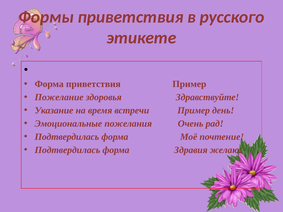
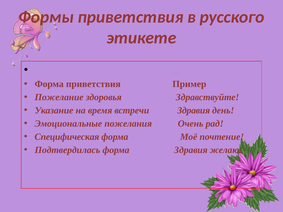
встречи Пример: Пример -> Здравия (194, 111)
Подтвердилась: Подтвердилась -> Специфическая (67, 137)
